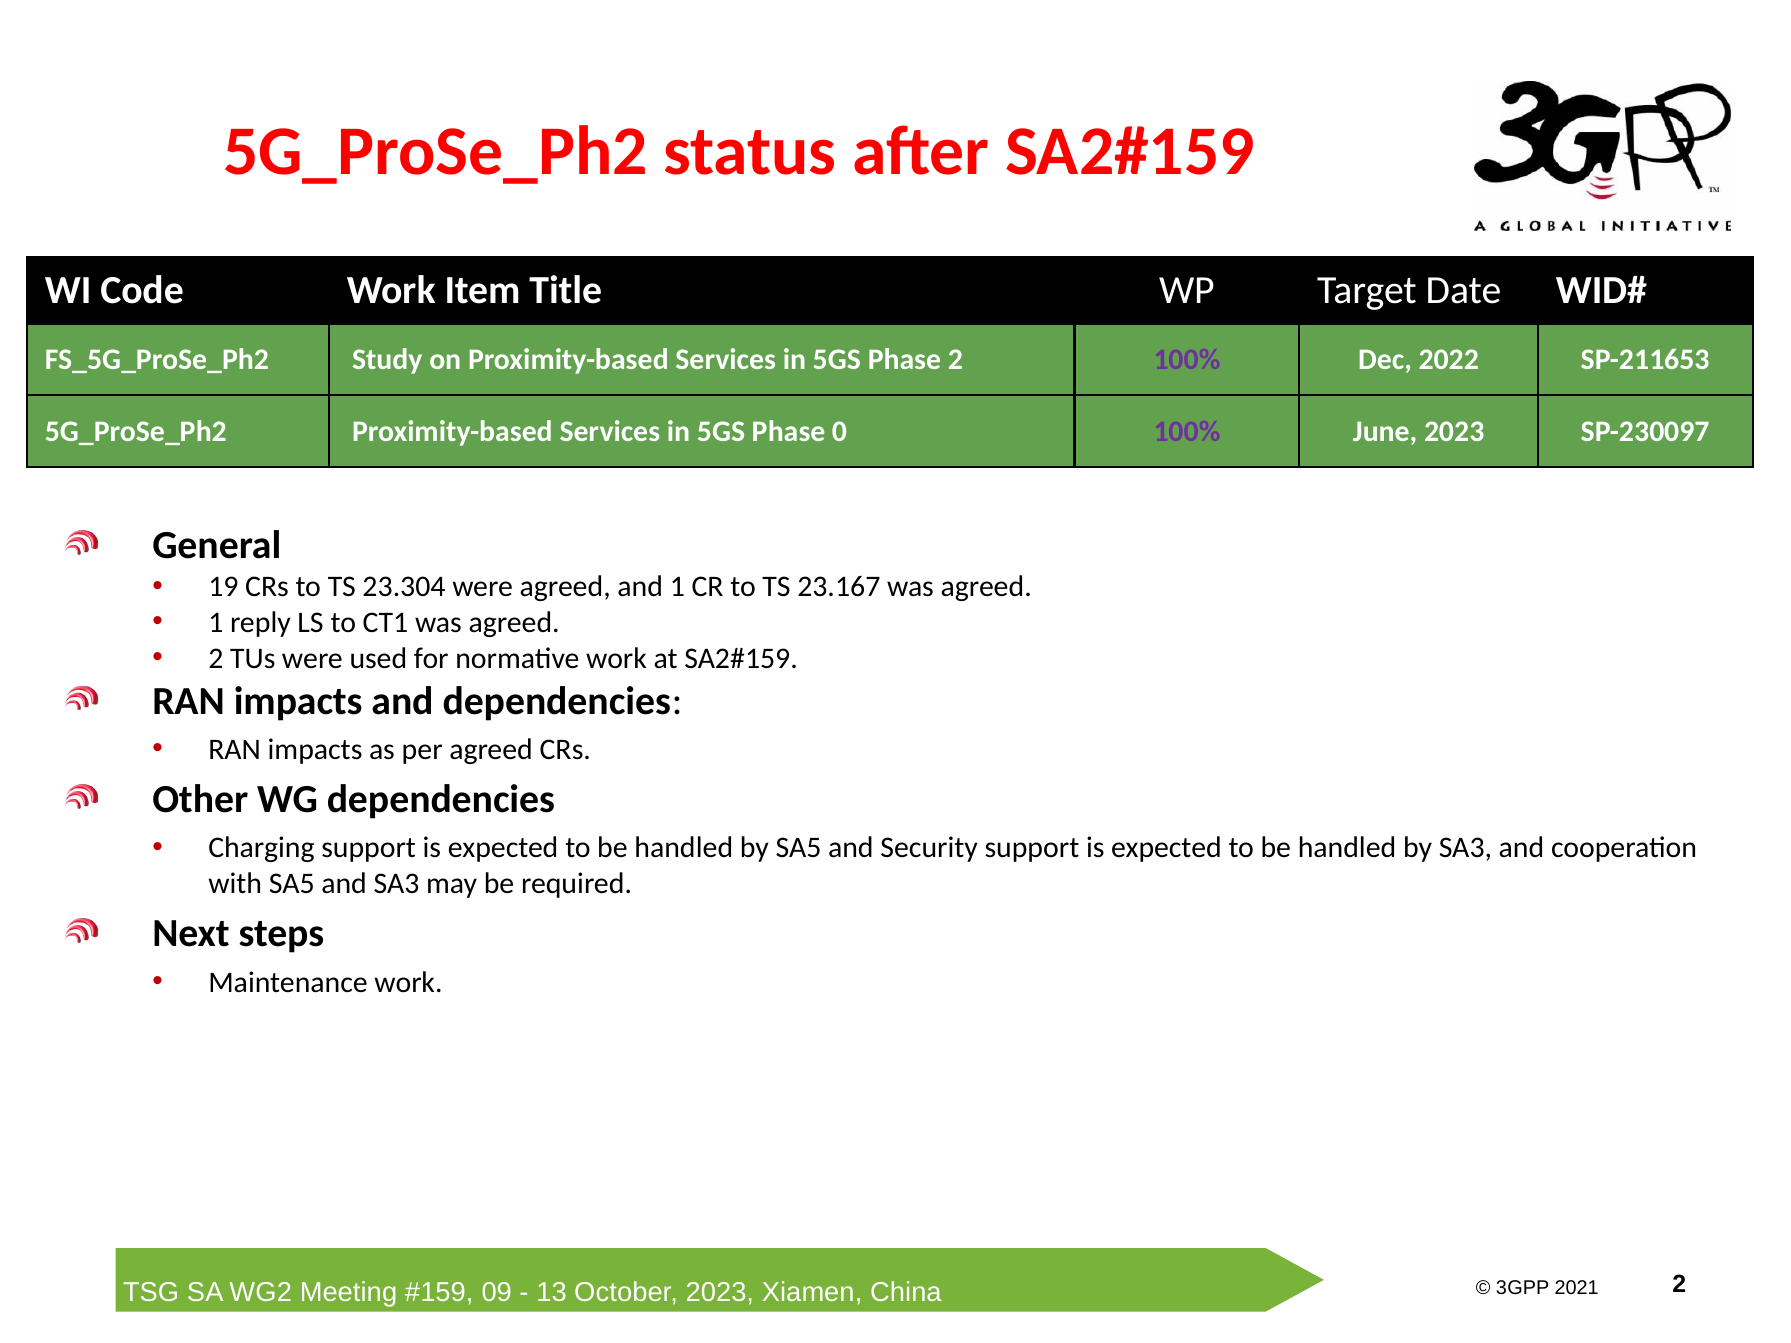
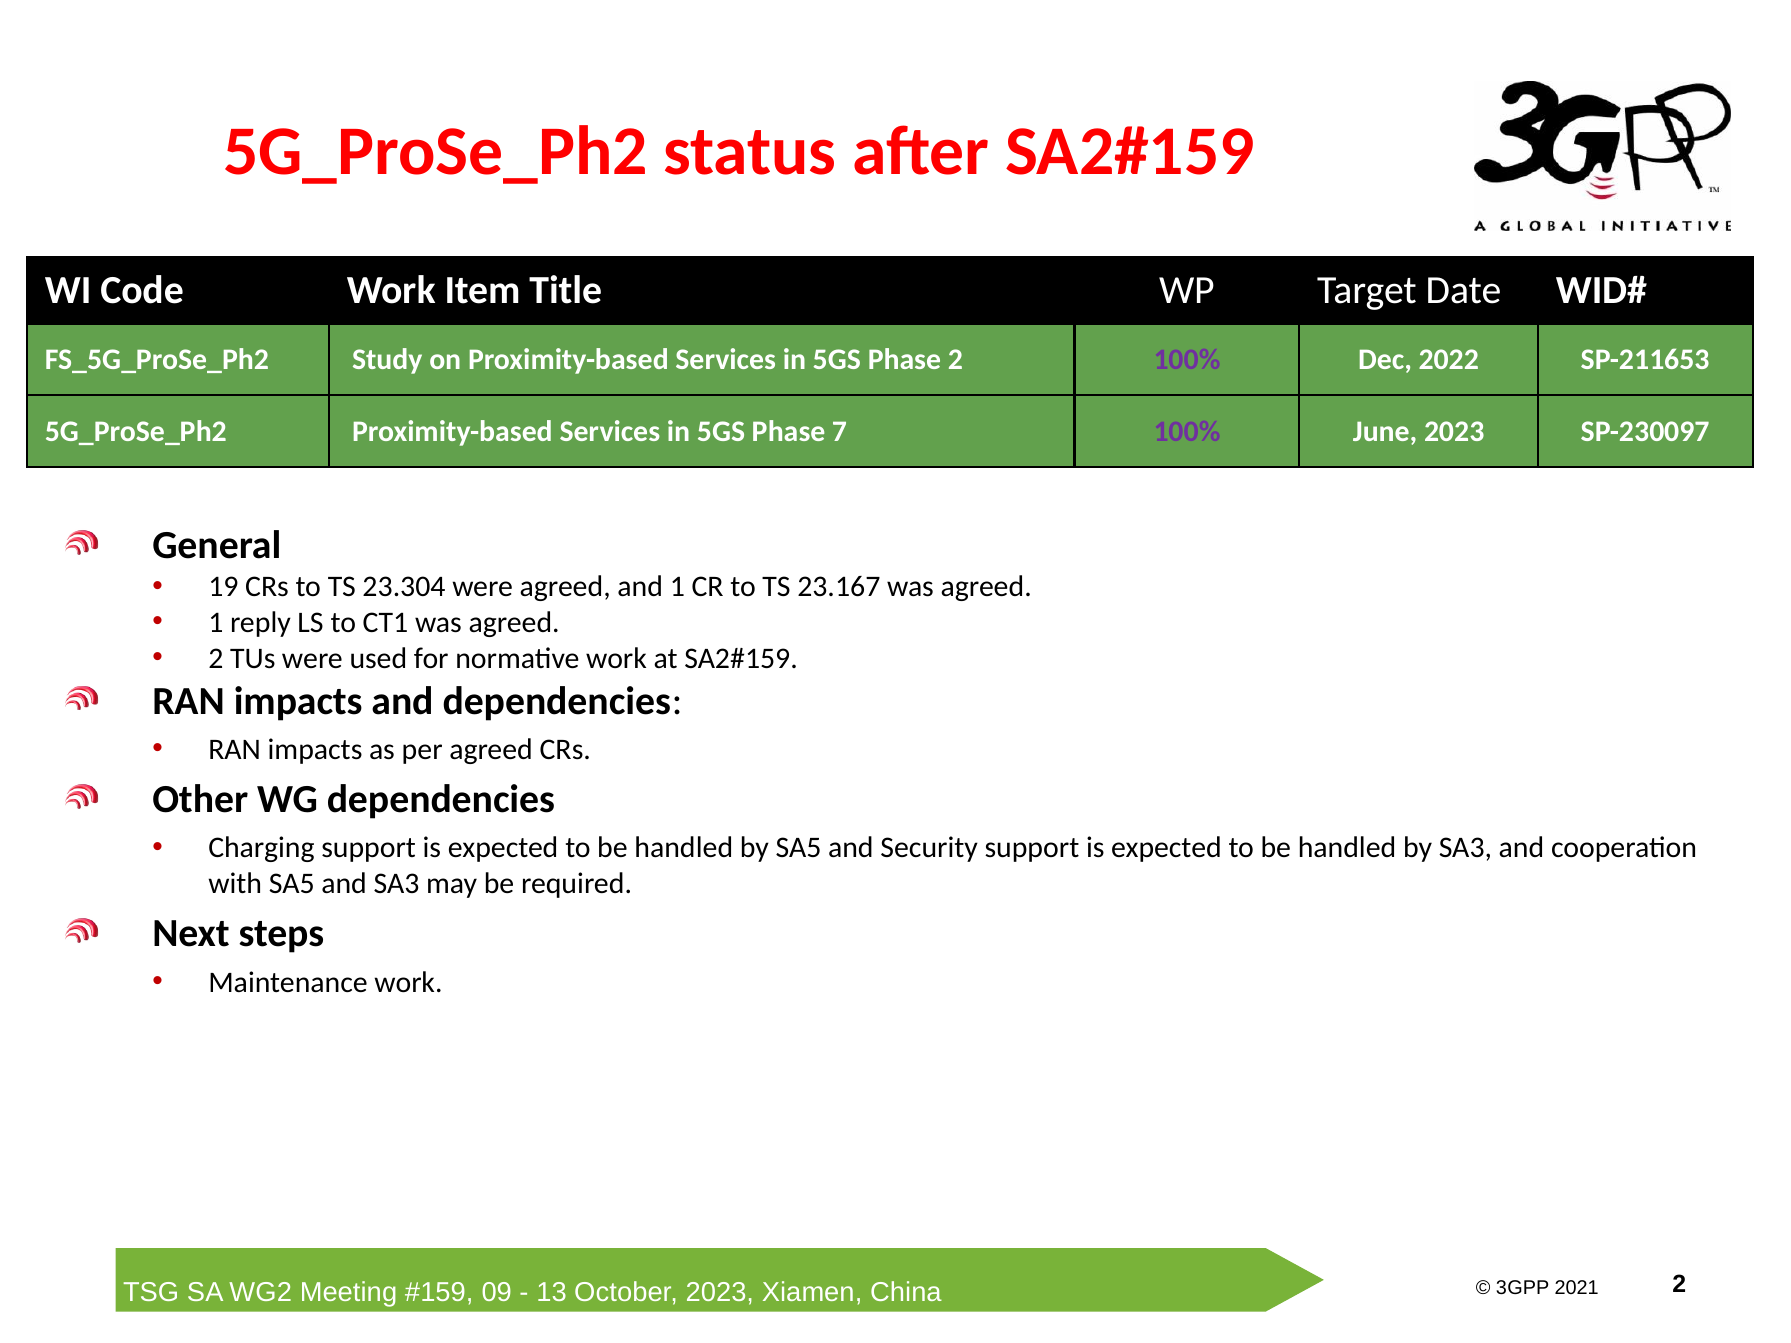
0: 0 -> 7 (839, 432)
